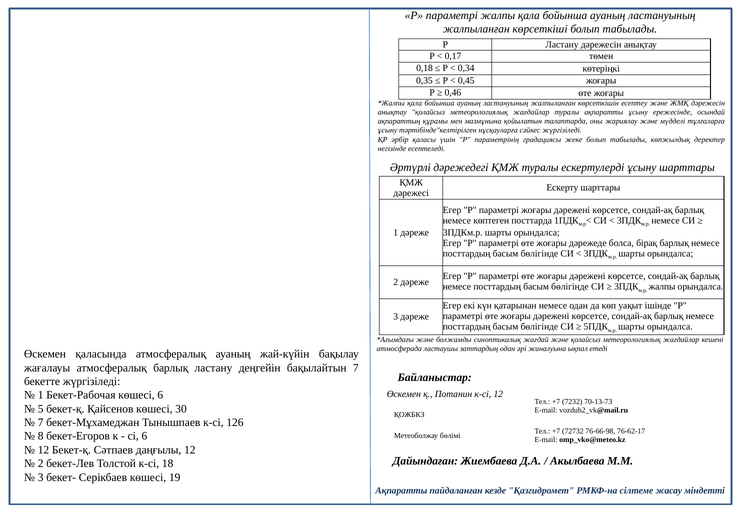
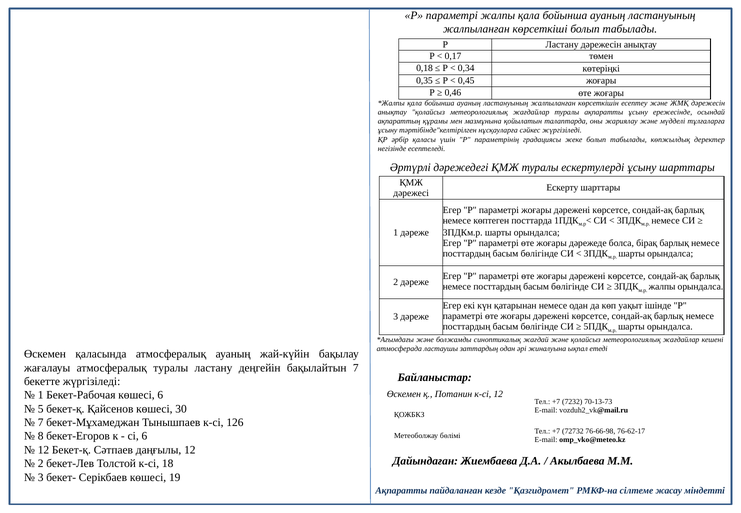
атмосфералық барлық: барлық -> туралы (171, 368)
